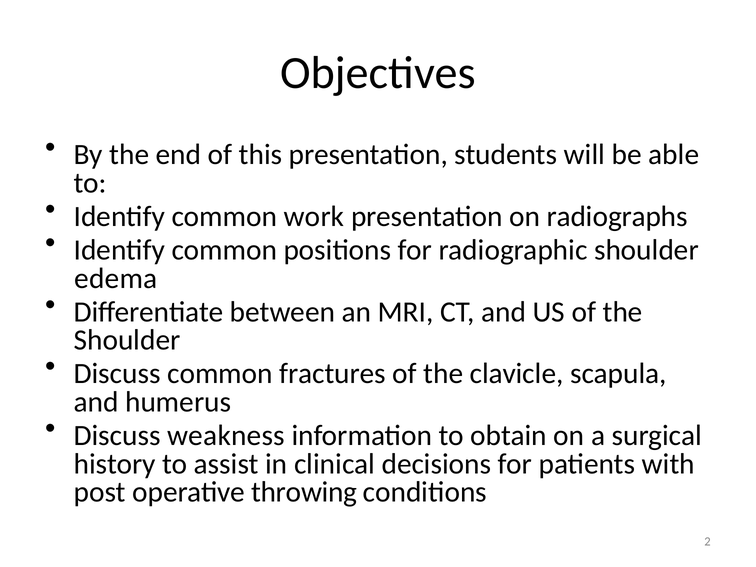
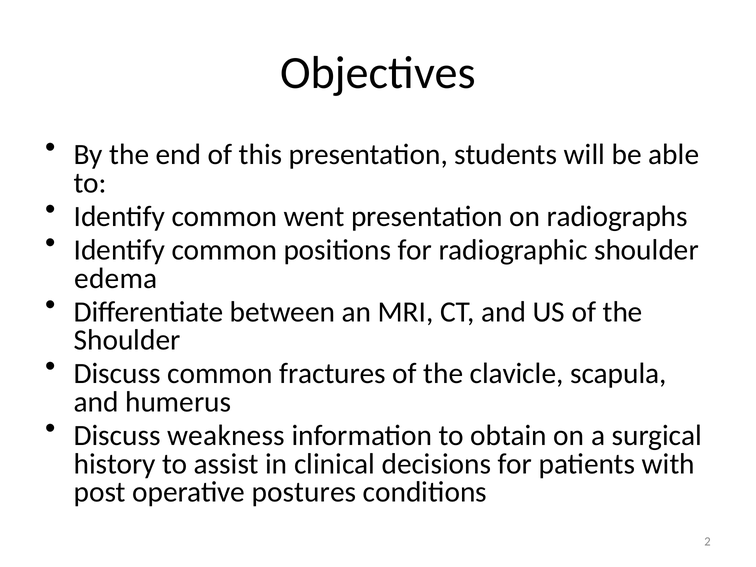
work: work -> went (314, 216)
throwing: throwing -> postures (304, 492)
